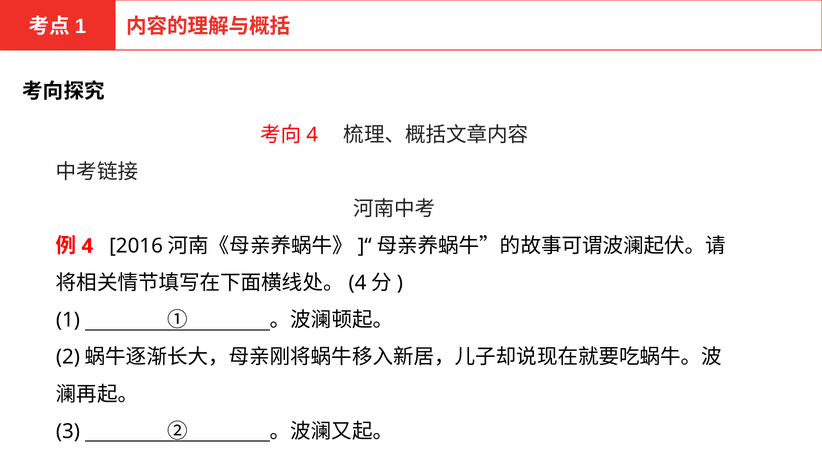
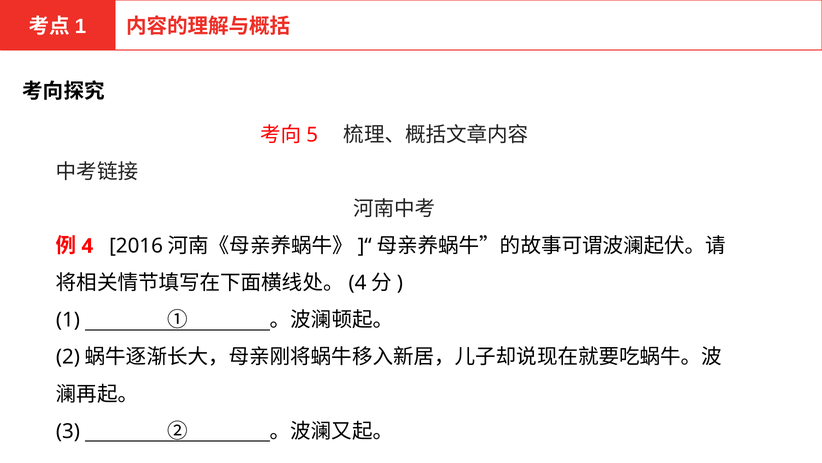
4: 4 -> 5 (312, 135)
